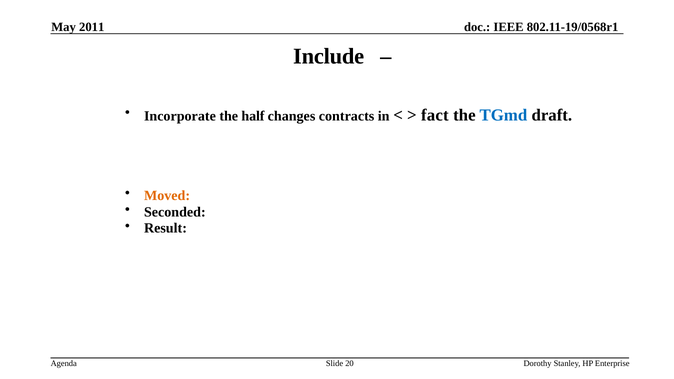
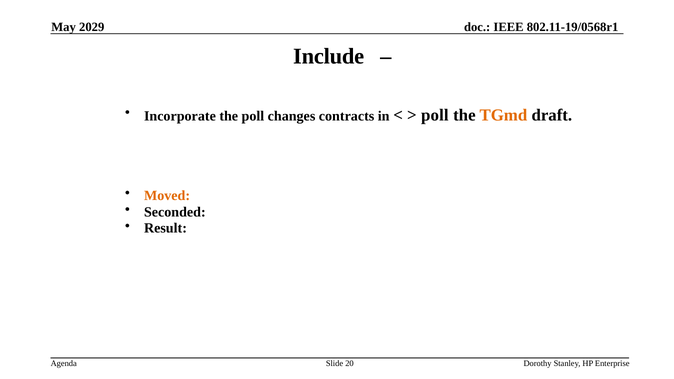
2011: 2011 -> 2029 (92, 27)
the half: half -> poll (253, 116)
fact: fact -> poll (435, 115)
TGmd colour: blue -> orange (503, 115)
